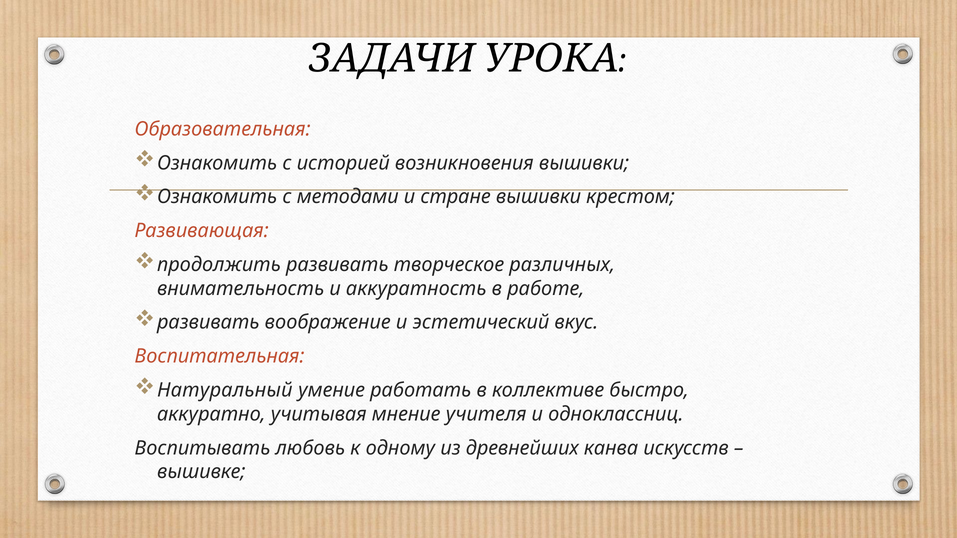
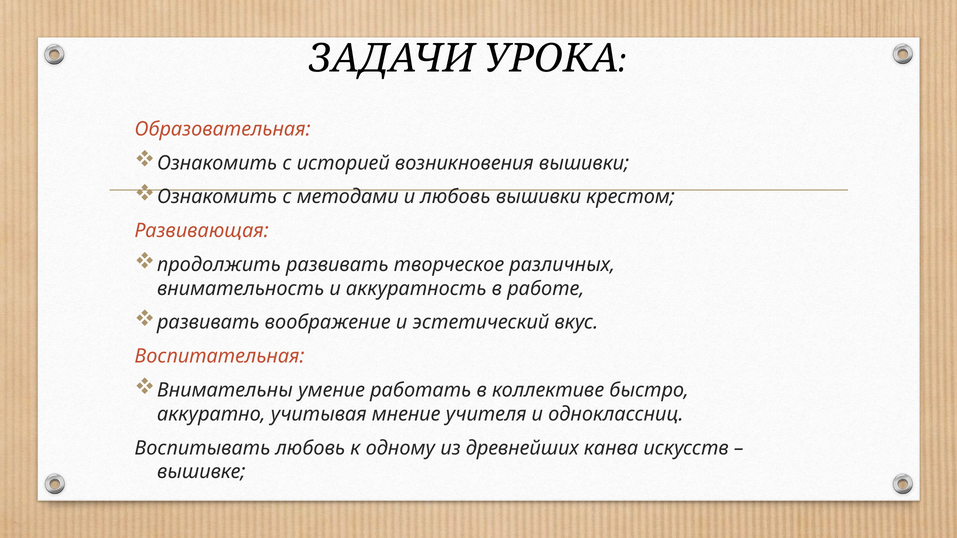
и стране: стране -> любовь (455, 197)
Натуральный: Натуральный -> Внимательны (225, 390)
